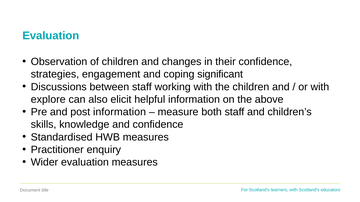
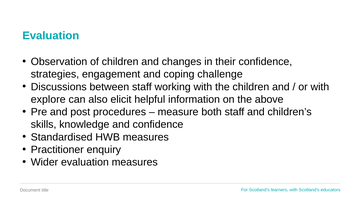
significant: significant -> challenge (220, 74)
post information: information -> procedures (120, 112)
